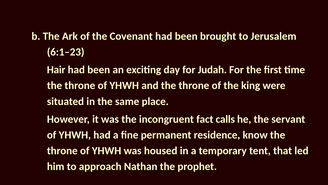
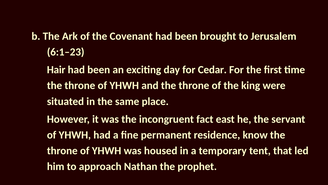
Judah: Judah -> Cedar (212, 70)
calls: calls -> east (225, 119)
